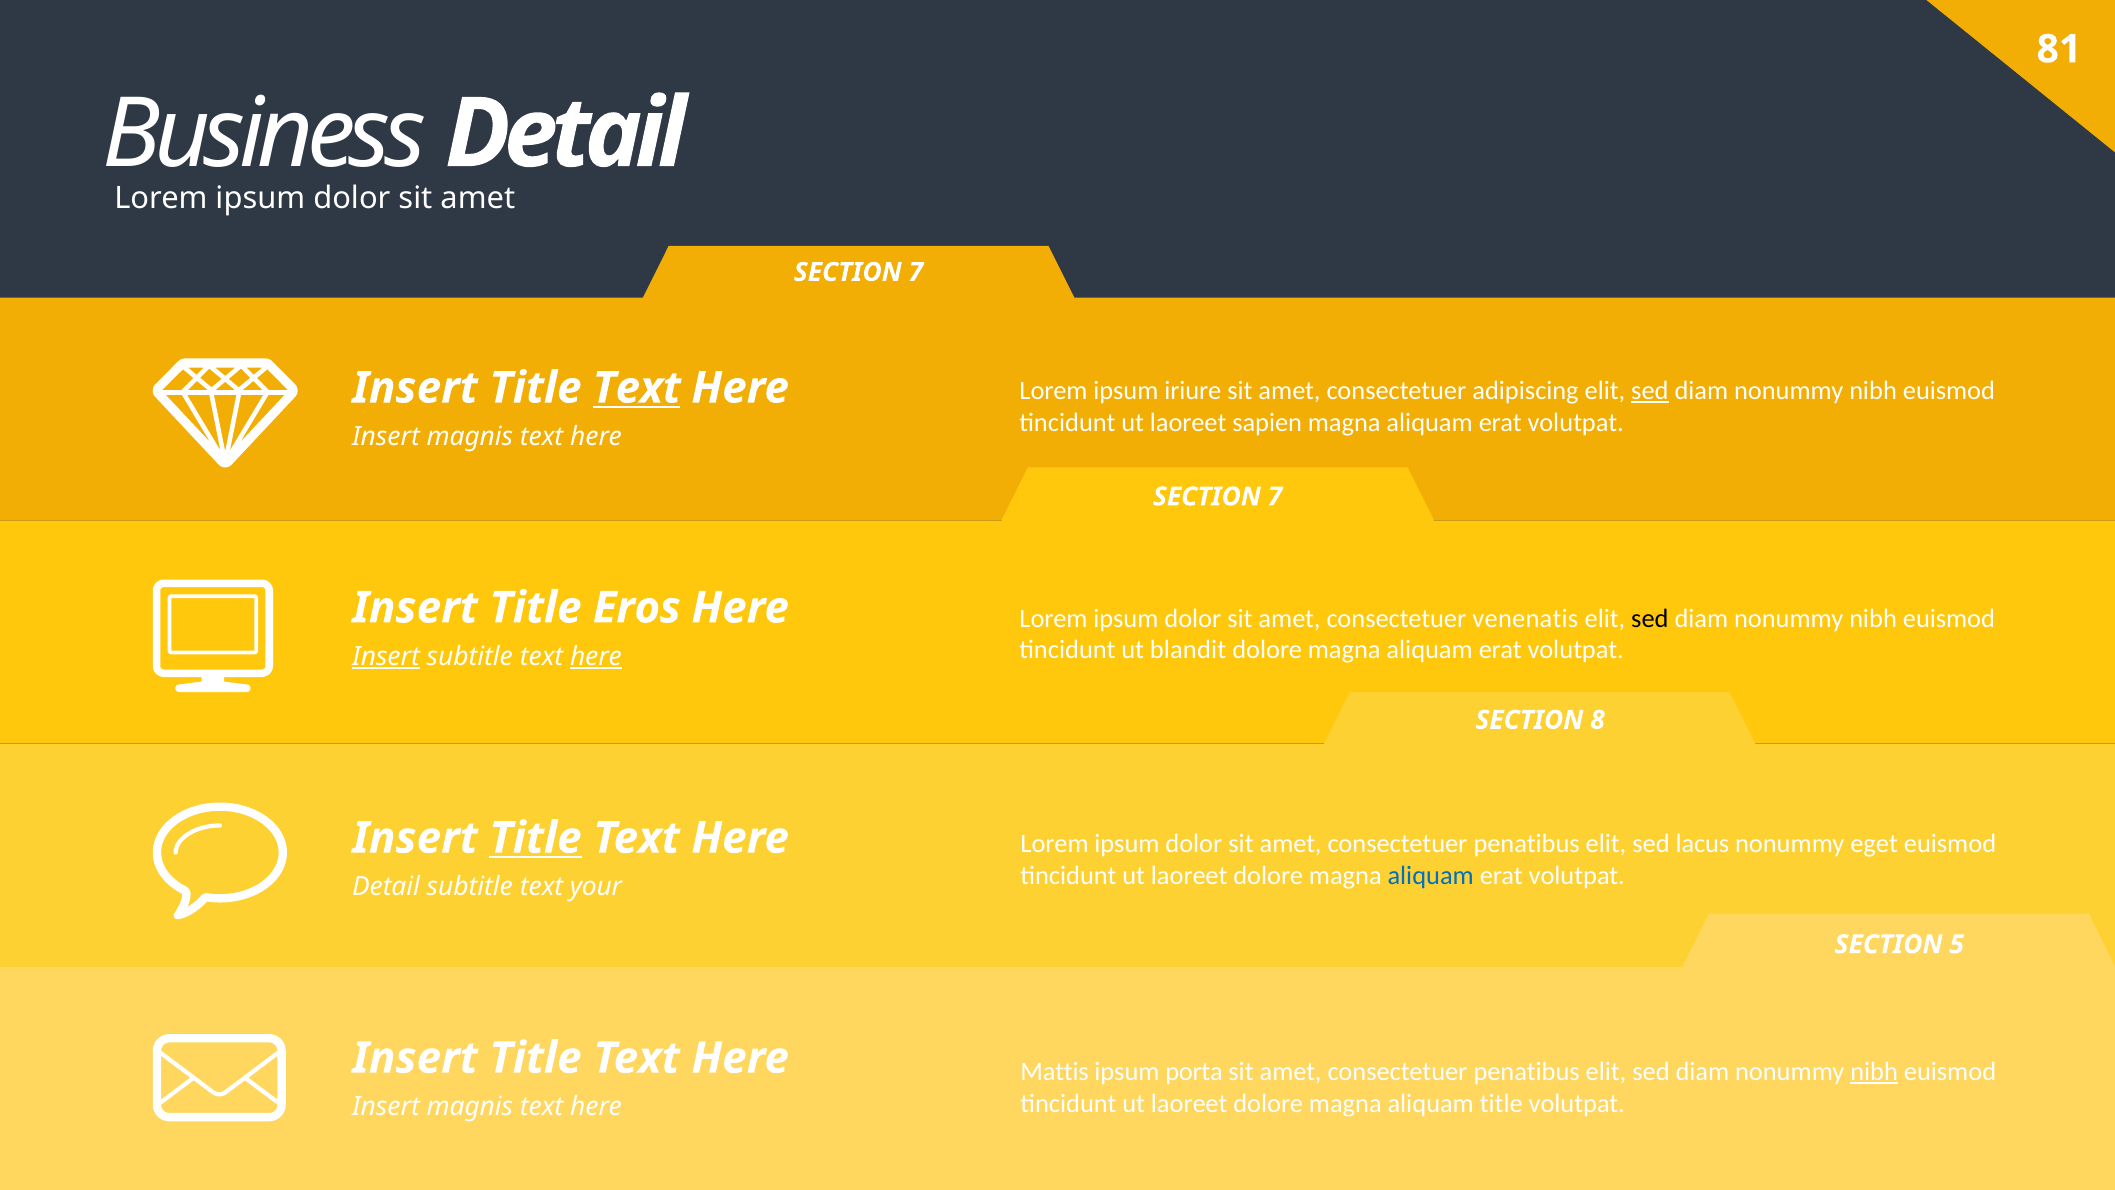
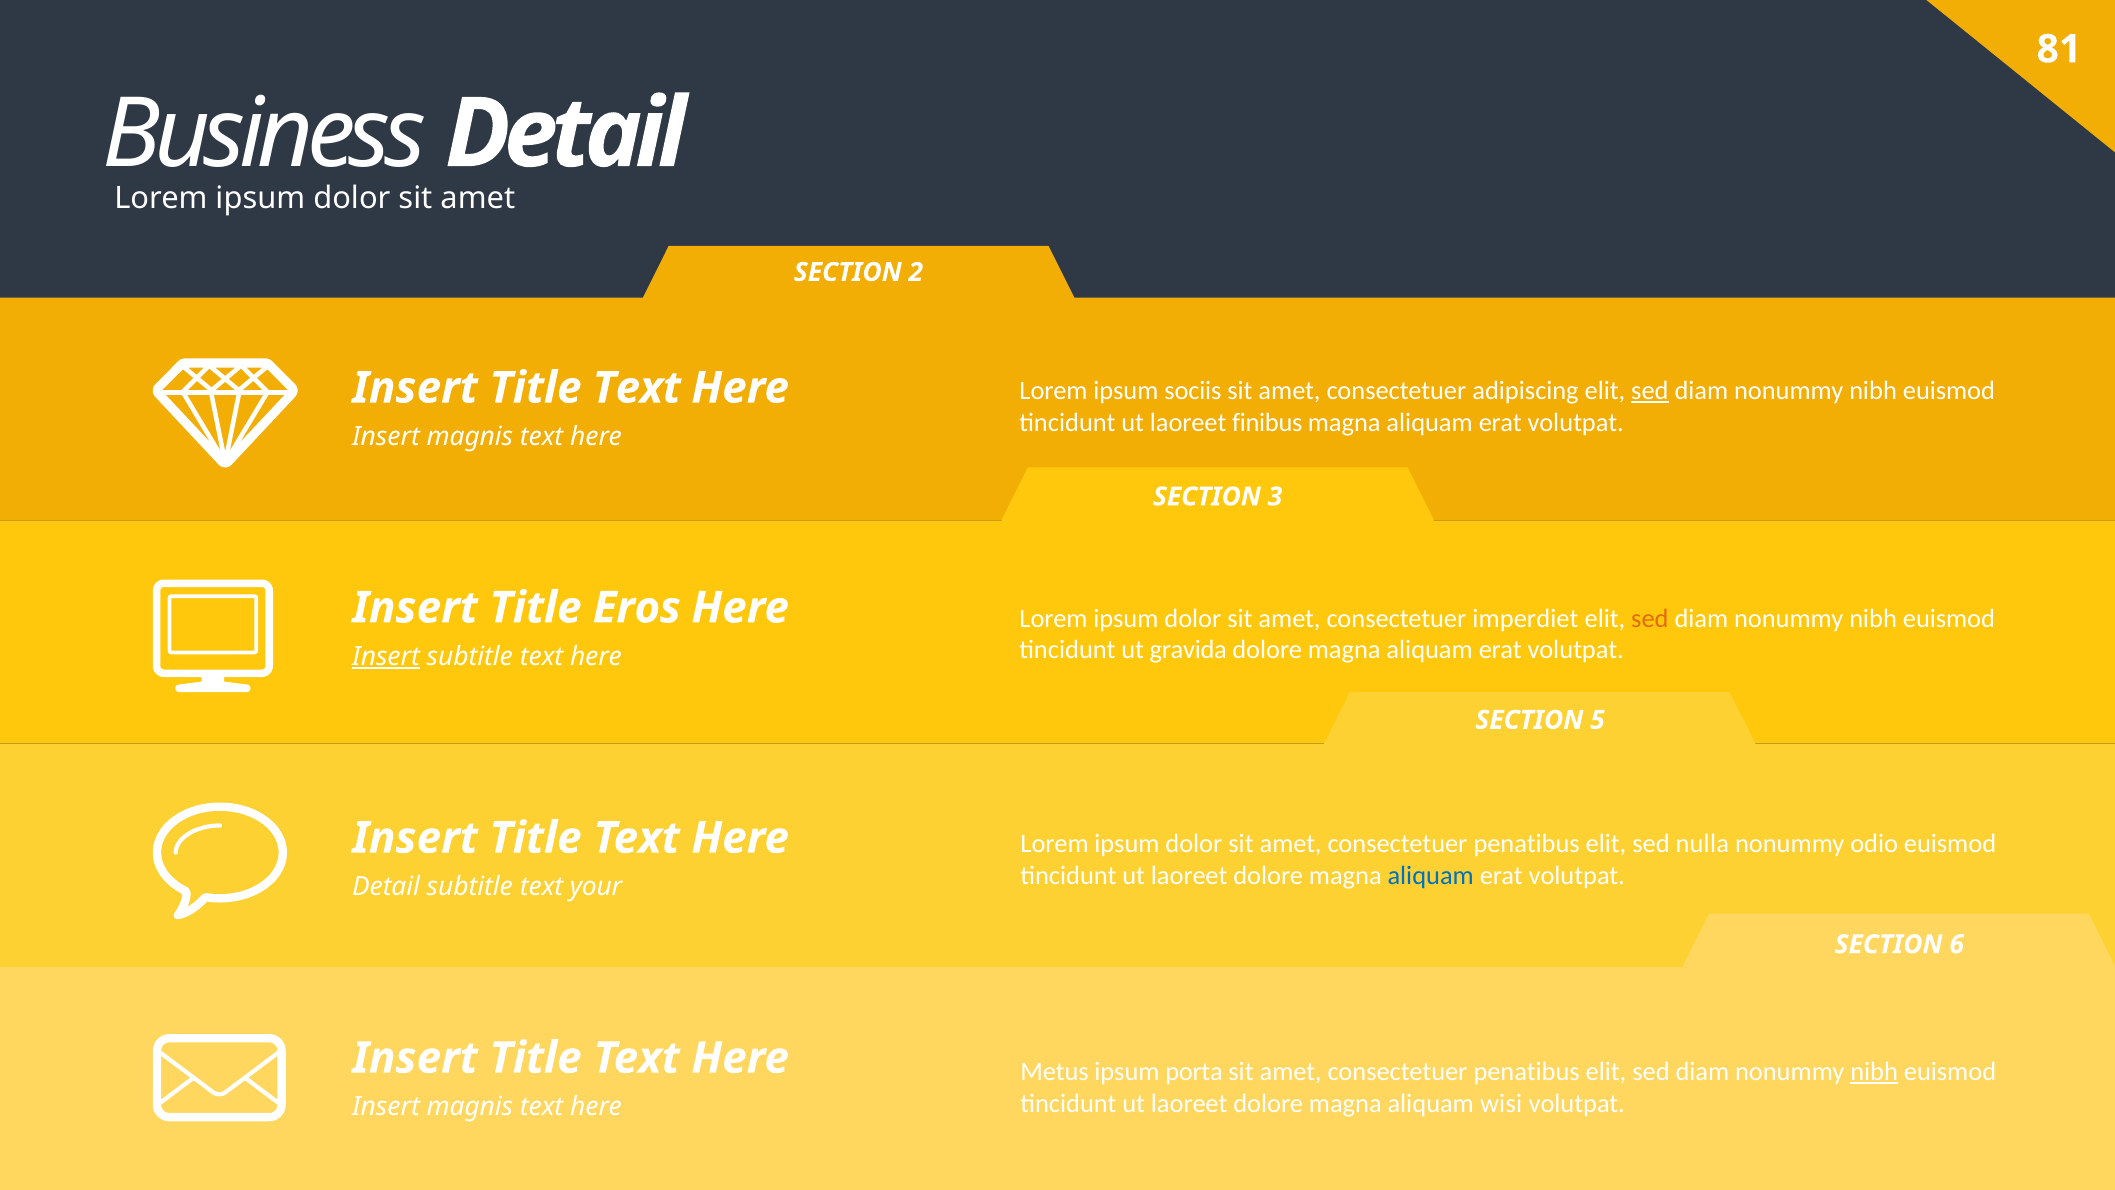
7: 7 -> 2 (916, 272)
iriure: iriure -> sociis (1193, 391)
Text underline: present -> none (637, 388)
sapien: sapien -> finibus (1267, 422)
7: 7 -> 3 (1275, 497)
venenatis: venenatis -> imperdiet (1525, 618)
sed colour: black -> orange (1650, 618)
blandit: blandit -> gravida (1188, 650)
here underline: present -> none (596, 656)
8: 8 -> 5 (1597, 720)
Title underline: present -> none (535, 838)
lacus: lacus -> nulla (1702, 844)
eget: eget -> odio (1874, 844)
5: 5 -> 6 (1957, 944)
Mattis: Mattis -> Metus (1055, 1071)
aliquam title: title -> wisi (1501, 1103)
